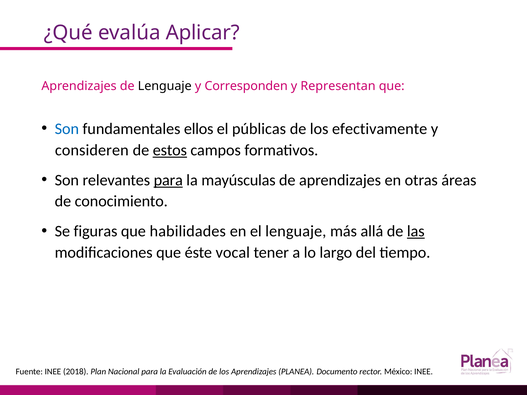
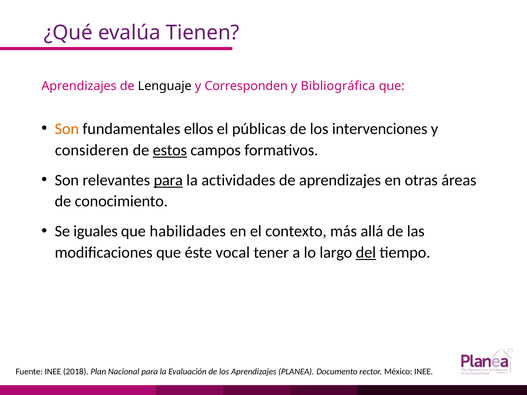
Aplicar: Aplicar -> Tienen (203, 33)
Representan: Representan -> Bibliográfica (338, 86)
Son colour: blue -> orange (67, 129)
efectivamente: efectivamente -> intervenciones (380, 129)
mayúsculas: mayúsculas -> actividades (238, 180)
figuras: figuras -> iguales (96, 231)
el lenguaje: lenguaje -> contexto (296, 231)
las underline: present -> none (416, 231)
del underline: none -> present (366, 253)
